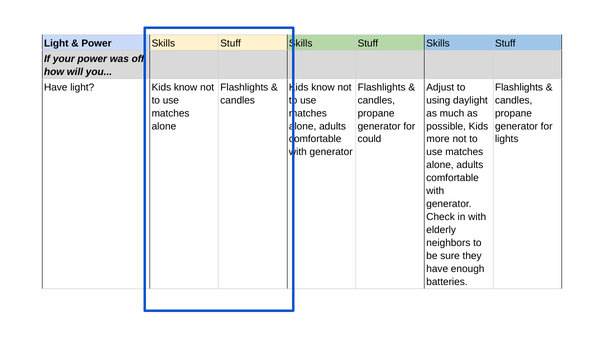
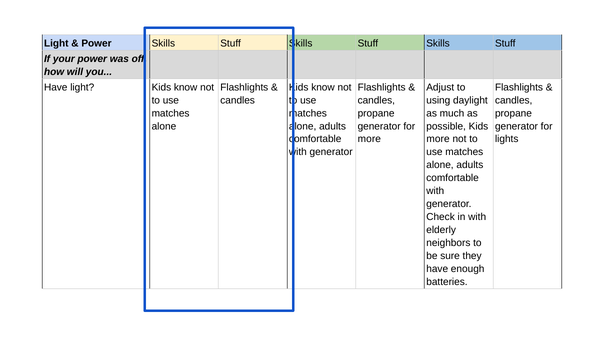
could: could -> more (369, 139)
